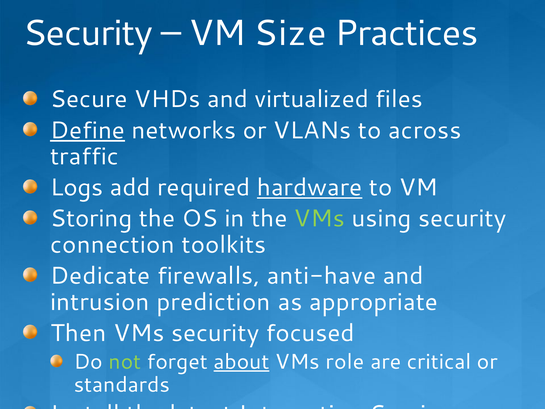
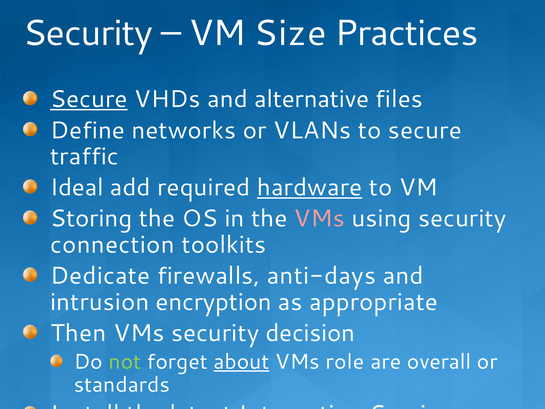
Secure underline: none -> present (89, 99)
virtualized: virtualized -> alternative (312, 99)
Define underline: present -> none (88, 130)
to across: across -> secure (425, 130)
Logs: Logs -> Ideal (77, 187)
VMs colour: light green -> pink (319, 219)
anti-have: anti-have -> anti-days (321, 276)
prediction: prediction -> encryption (214, 302)
focused: focused -> decision (310, 333)
critical: critical -> overall (439, 362)
